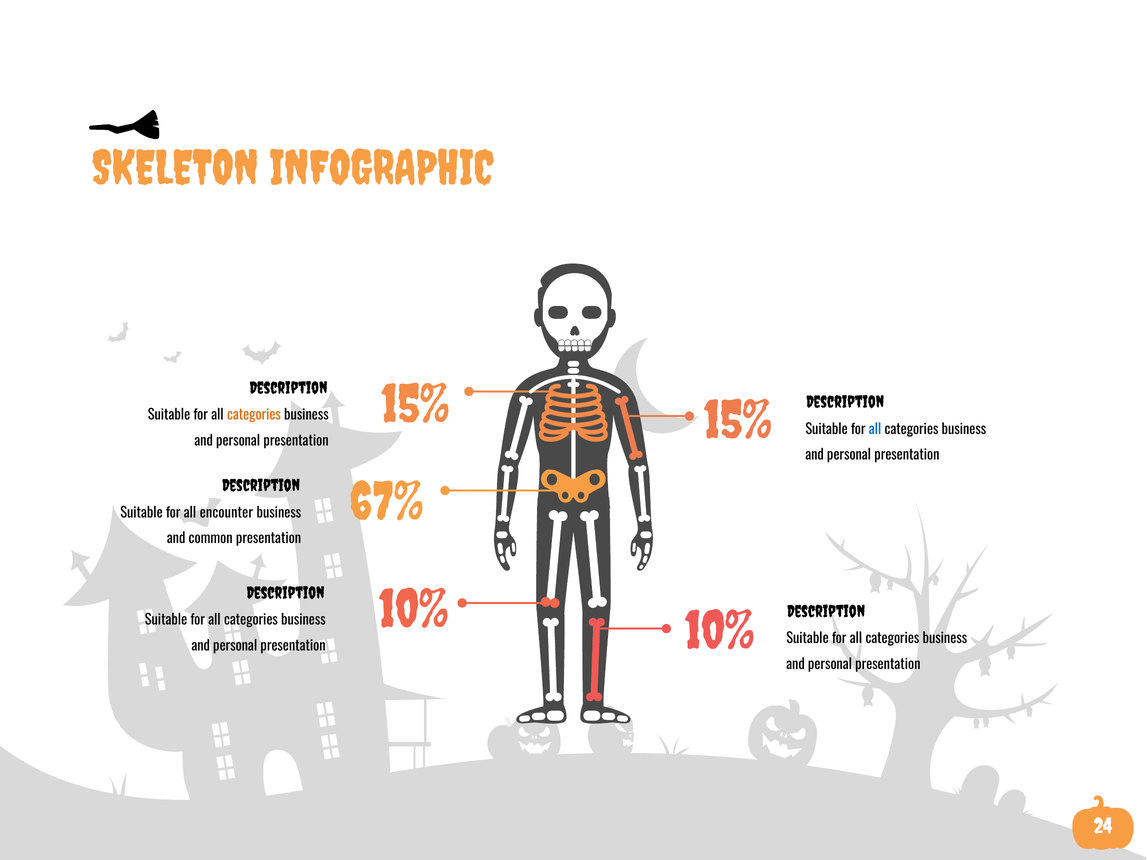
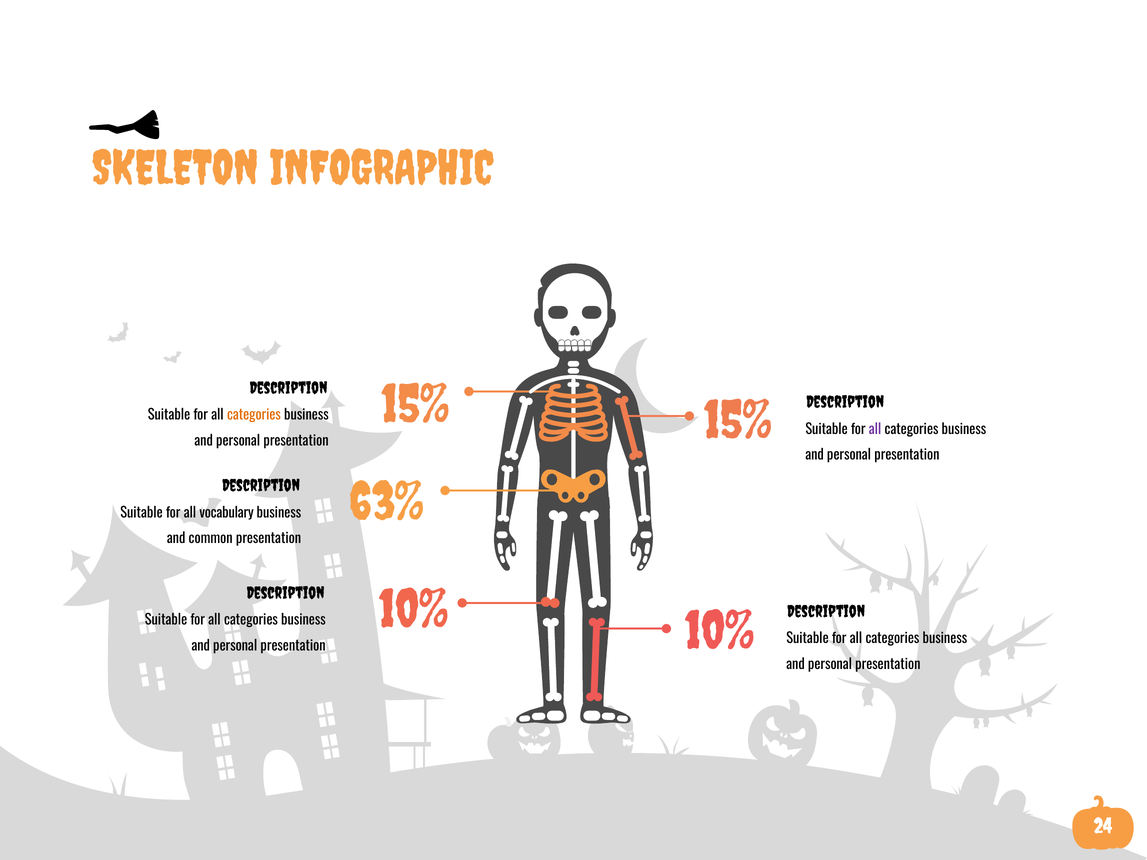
all colour: blue -> purple (875, 429)
67%: 67% -> 63% (387, 502)
encounter: encounter -> vocabulary (227, 513)
